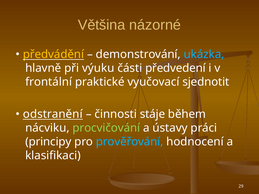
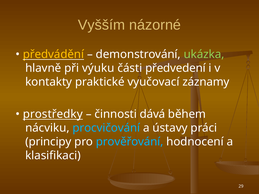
Většina: Většina -> Vyšším (102, 25)
ukázka colour: light blue -> light green (204, 54)
frontální: frontální -> kontakty (49, 82)
sjednotit: sjednotit -> záznamy (206, 82)
odstranění: odstranění -> prostředky (53, 114)
stáje: stáje -> dává (153, 114)
procvičování colour: light green -> light blue (106, 128)
